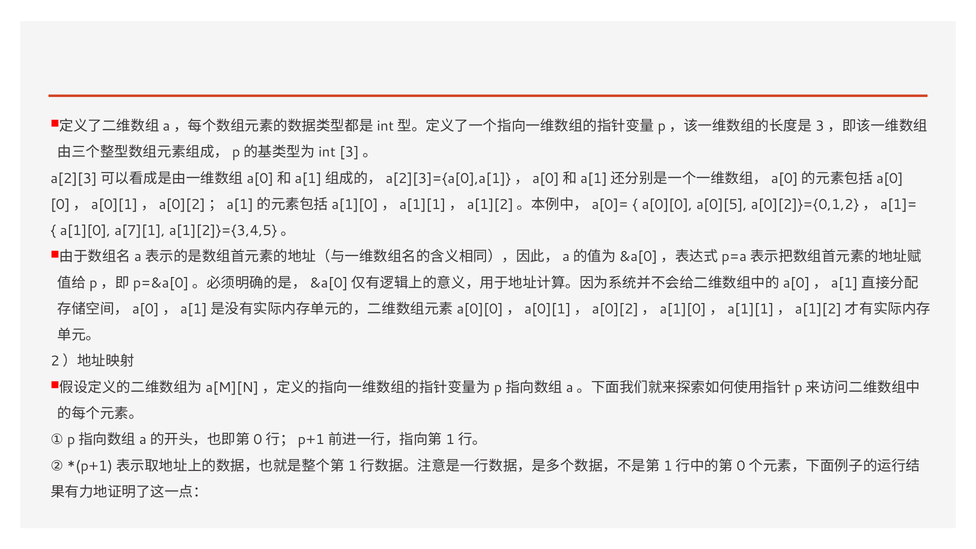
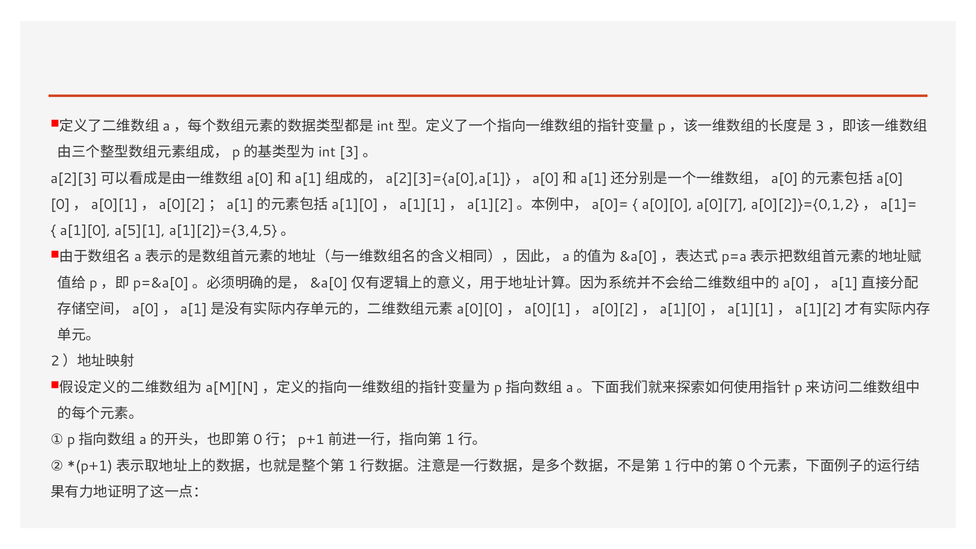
a[0][5: a[0][5 -> a[0][7 (722, 204)
a[7][1: a[7][1 -> a[5][1 (140, 231)
